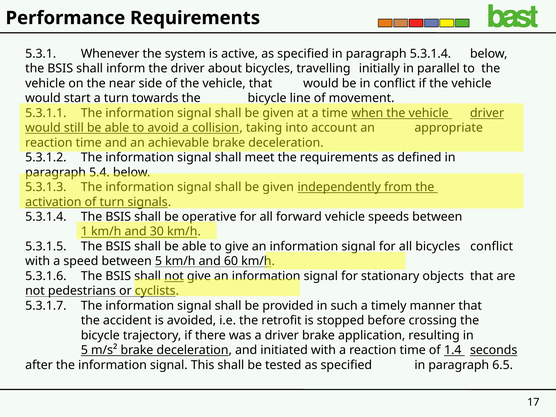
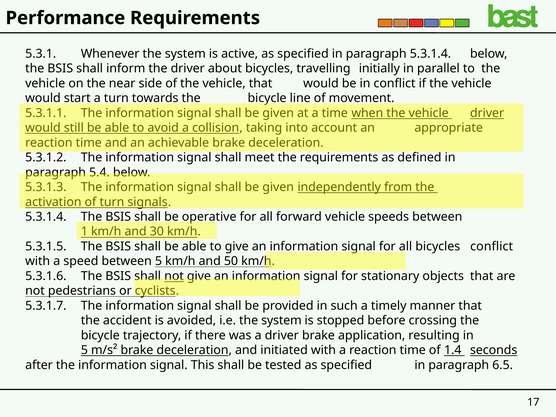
60: 60 -> 50 (231, 261)
i.e the retrofit: retrofit -> system (281, 320)
